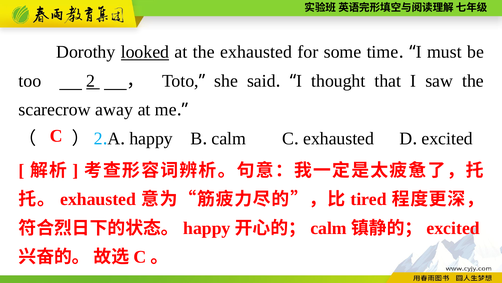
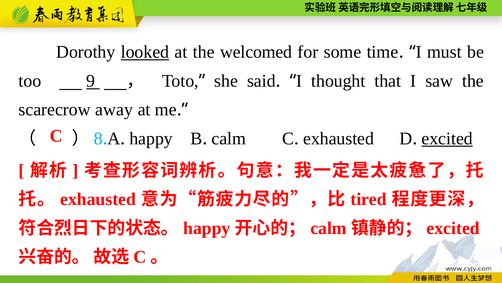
the exhausted: exhausted -> welcomed (256, 52)
too 2: 2 -> 9 (91, 81)
2: 2 -> 8 (98, 138)
excited underline: none -> present (447, 138)
